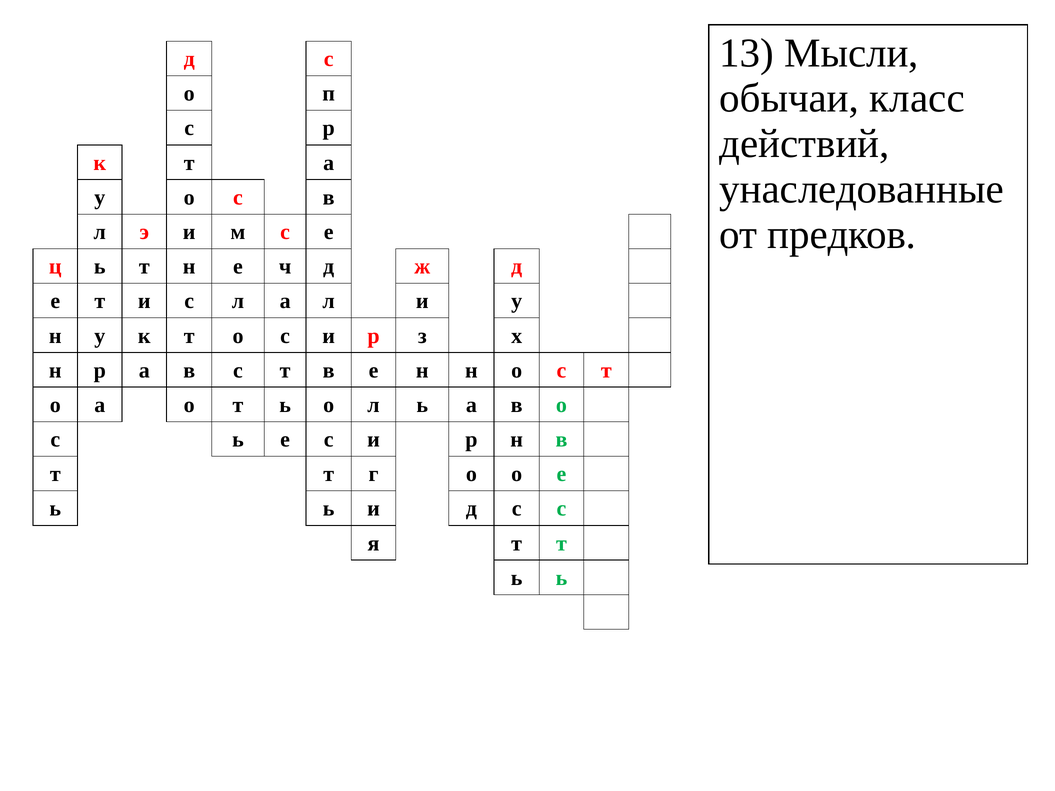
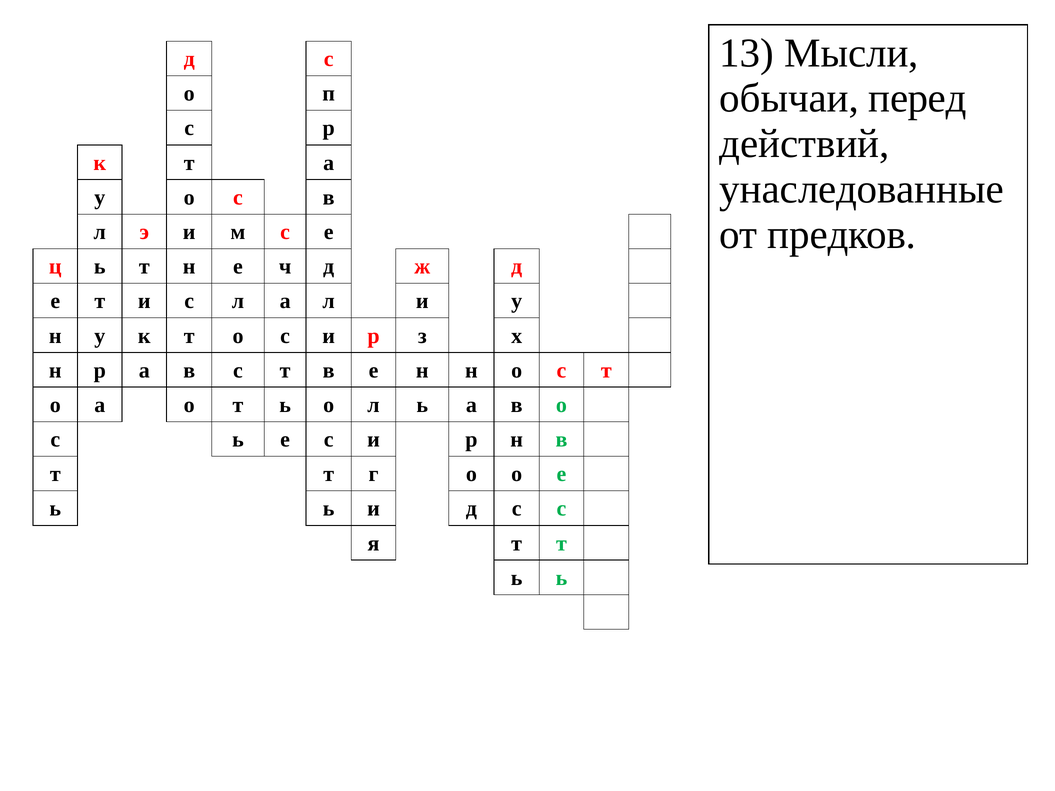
класс: класс -> перед (917, 98)
